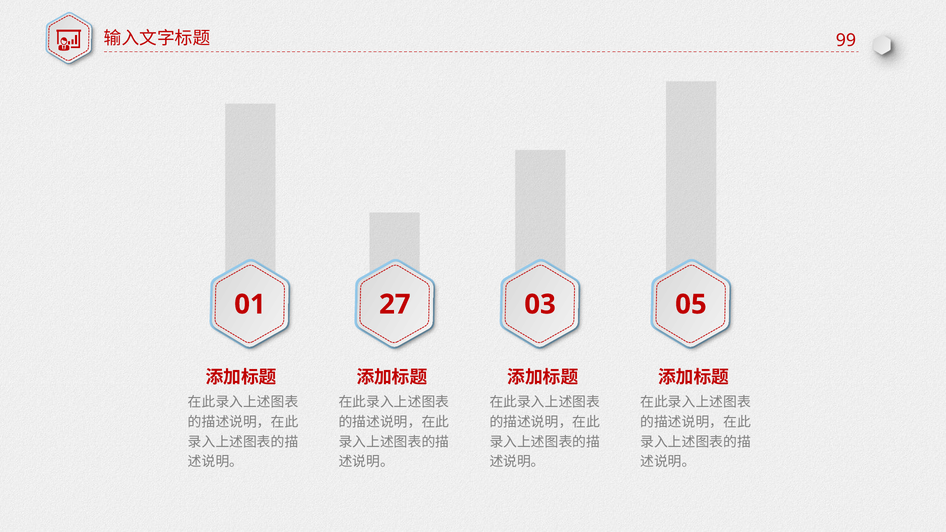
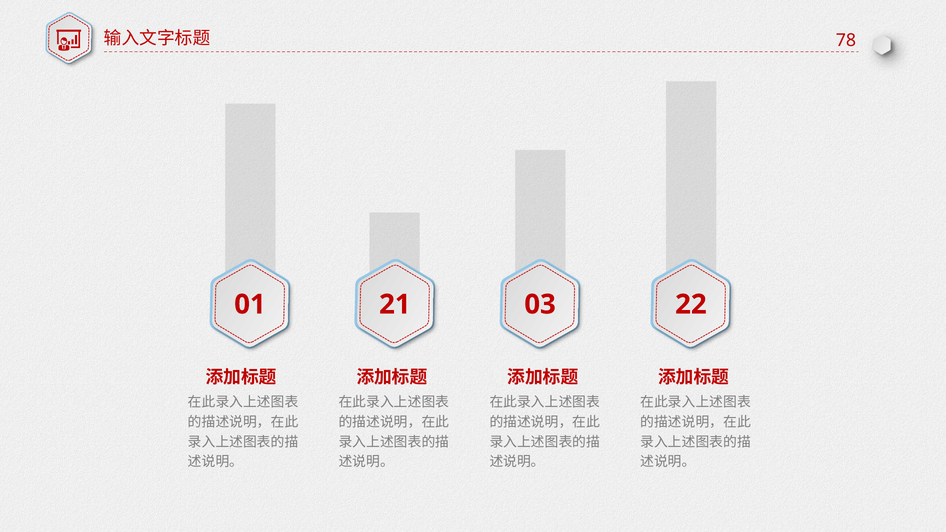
99: 99 -> 78 (846, 40)
27: 27 -> 21 (395, 304)
05: 05 -> 22 (691, 304)
